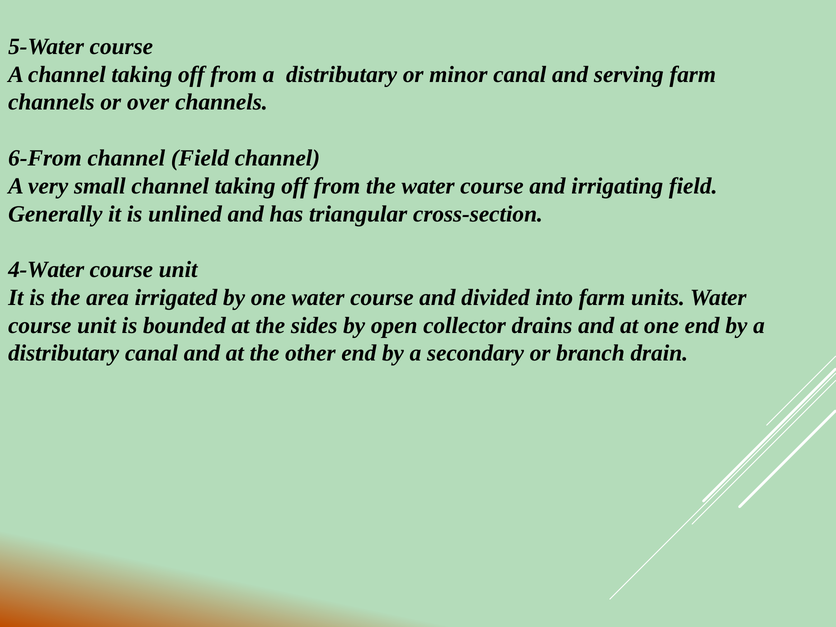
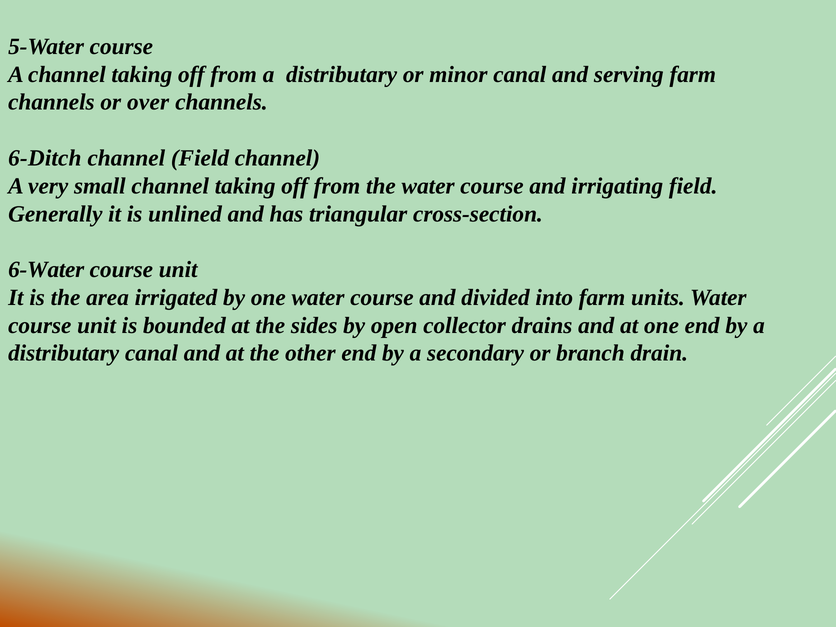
6-From: 6-From -> 6-Ditch (45, 158)
4-Water: 4-Water -> 6-Water (46, 270)
